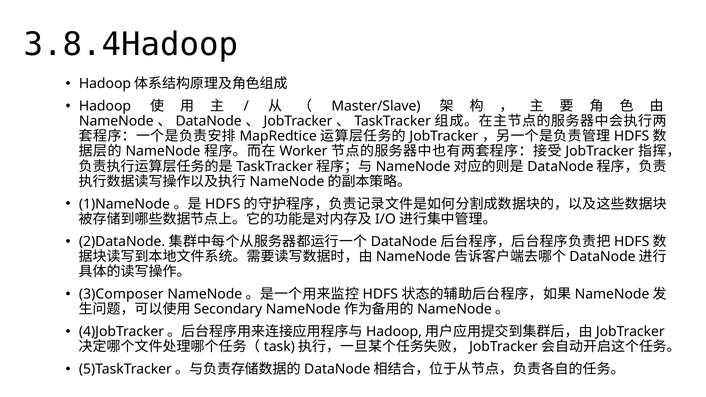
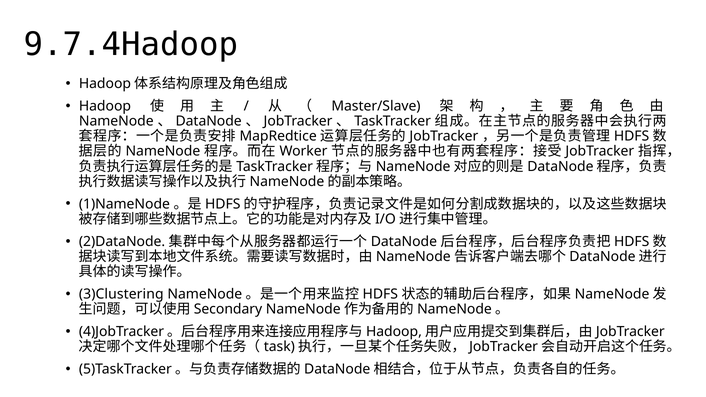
3.8.4Hadoop: 3.8.4Hadoop -> 9.7.4Hadoop (131, 44)
3)Composer: 3)Composer -> 3)Clustering (121, 294)
